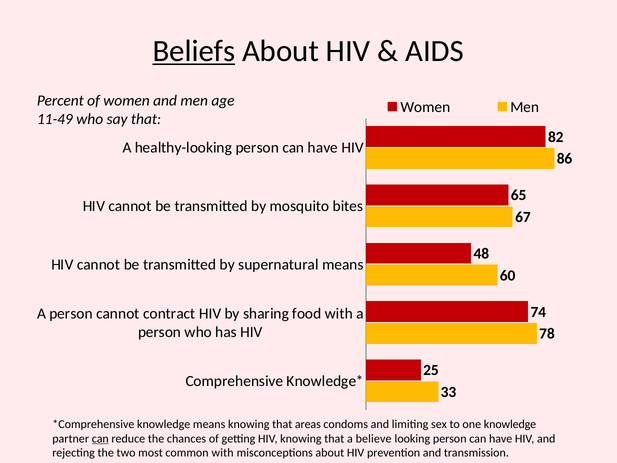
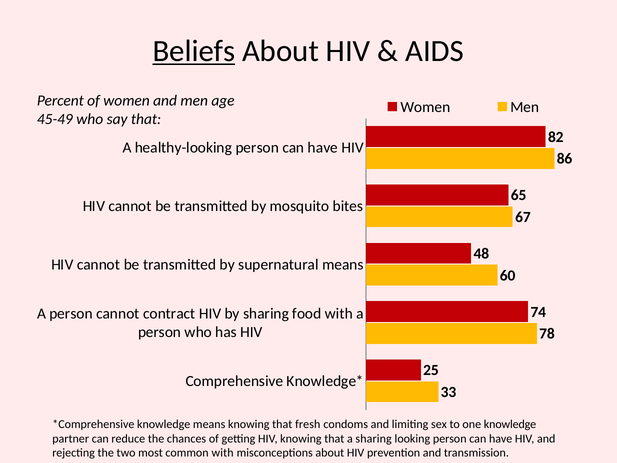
11-49: 11-49 -> 45-49 (55, 119)
areas: areas -> fresh (308, 424)
can underline: present -> none (100, 438)
a believe: believe -> sharing (374, 438)
